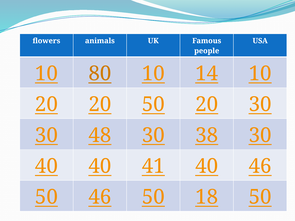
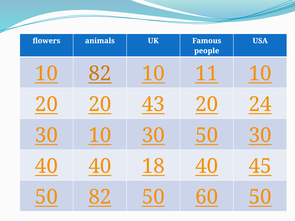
10 80: 80 -> 82 (100, 74)
14: 14 -> 11 (207, 74)
20 50: 50 -> 43 (153, 105)
20 30: 30 -> 24 (260, 105)
30 48: 48 -> 10 (100, 135)
30 38: 38 -> 50 (207, 135)
41: 41 -> 18 (153, 166)
40 46: 46 -> 45 (260, 166)
50 46: 46 -> 82 (100, 197)
18: 18 -> 60 (207, 197)
